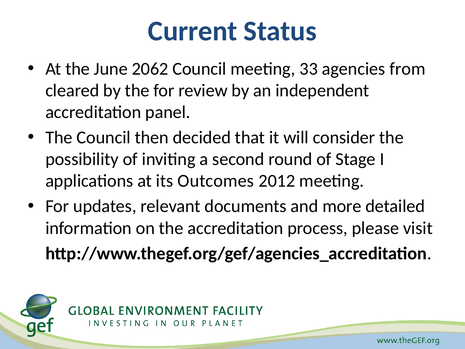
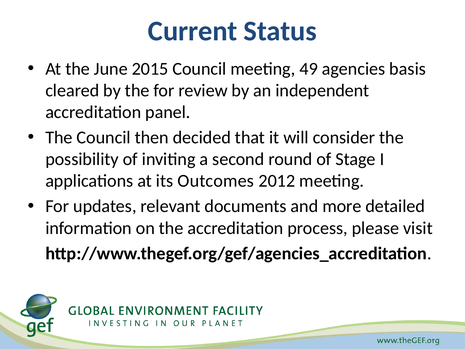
2062: 2062 -> 2015 (150, 69)
33: 33 -> 49 (309, 69)
from: from -> basis (408, 69)
